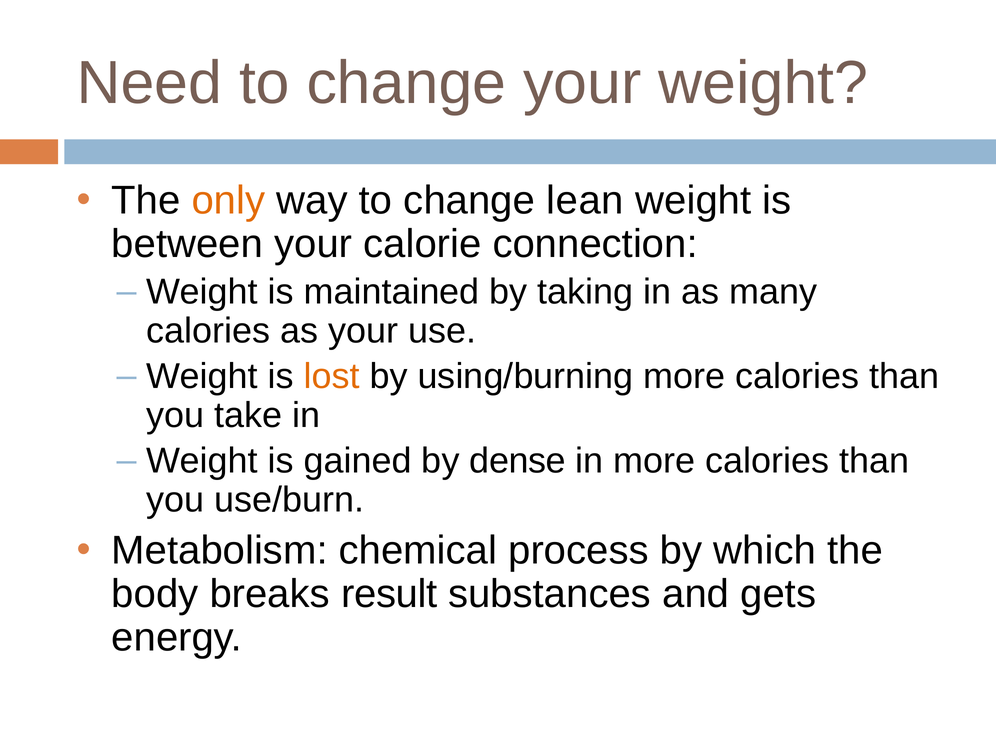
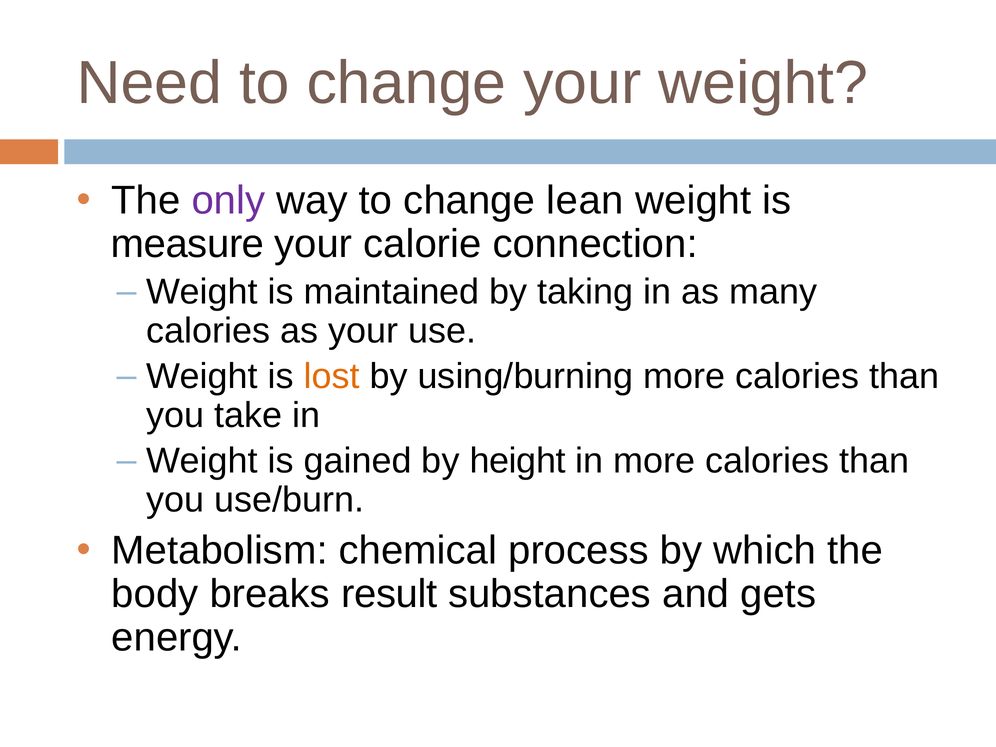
only colour: orange -> purple (228, 201)
between: between -> measure (187, 244)
dense: dense -> height (518, 461)
